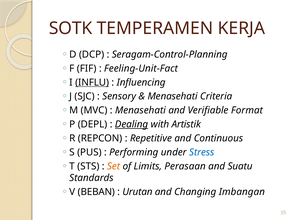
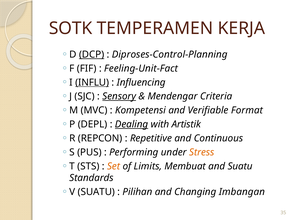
DCP underline: none -> present (92, 54)
Seragam-Control-Planning: Seragam-Control-Planning -> Diproses-Control-Planning (170, 54)
Sensory underline: none -> present (119, 96)
Menasehati: Menasehati -> Mendengar (173, 96)
Menasehati: Menasehati -> Kompetensi (140, 110)
Stress colour: blue -> orange (202, 152)
Perasaan: Perasaan -> Membuat (185, 166)
V BEBAN: BEBAN -> SUATU (96, 192)
Urutan: Urutan -> Pilihan (137, 192)
